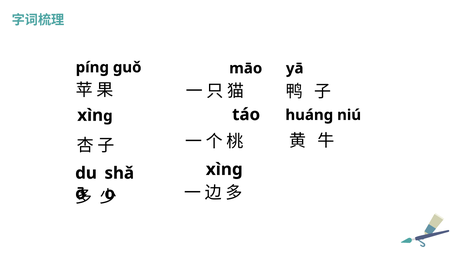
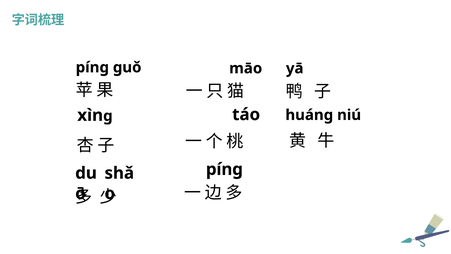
xìng: xìng -> píng (224, 169)
